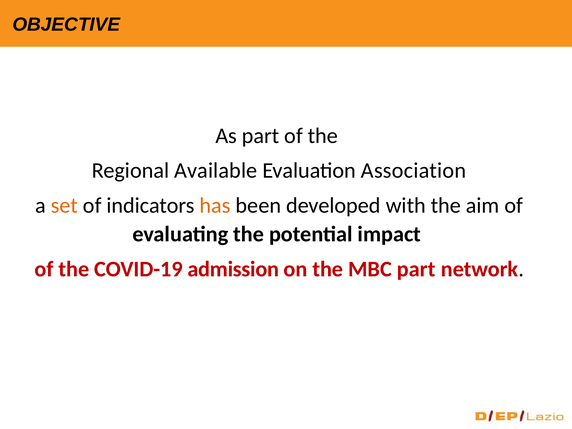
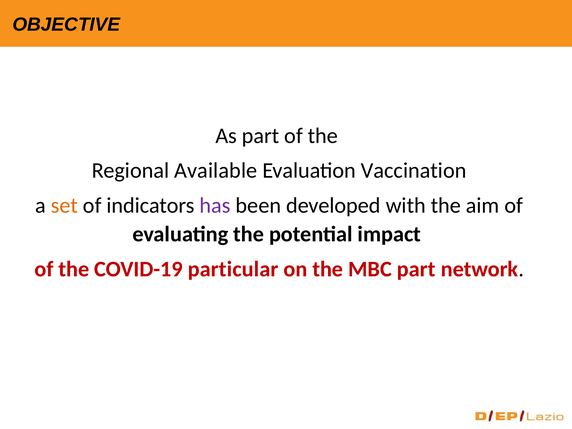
Association: Association -> Vaccination (414, 171)
has colour: orange -> purple (215, 206)
admission: admission -> particular (233, 269)
